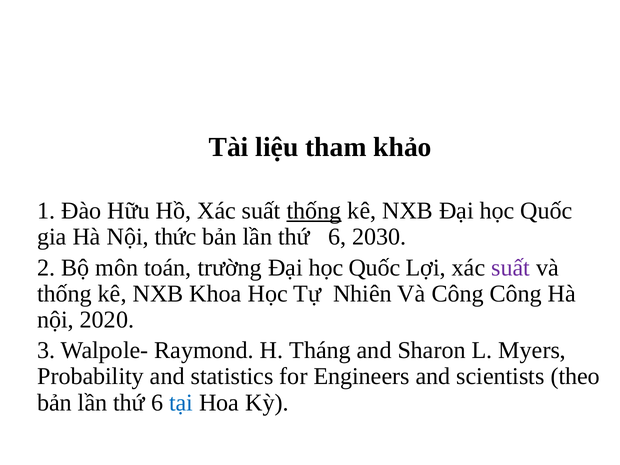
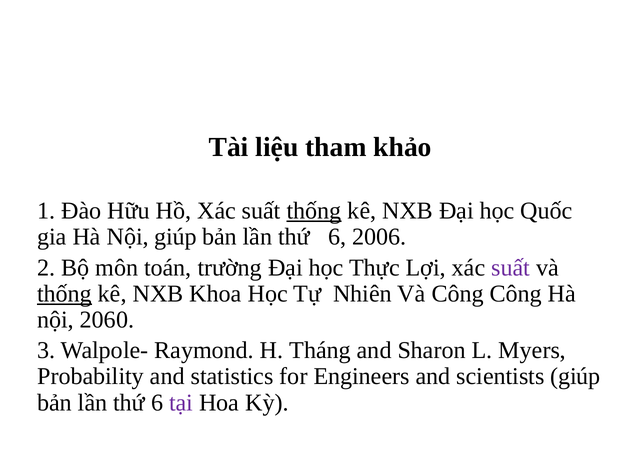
Nội thức: thức -> giúp (176, 237)
2030: 2030 -> 2006 (379, 237)
trường Đại học Quốc: Quốc -> Thực (374, 268)
thống underline: none -> present (65, 294)
2020: 2020 -> 2060 (107, 320)
scientists theo: theo -> giúp (575, 377)
tại colour: blue -> purple (181, 403)
